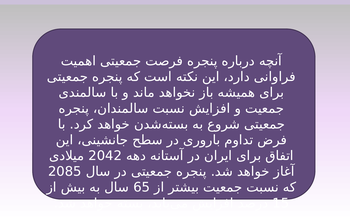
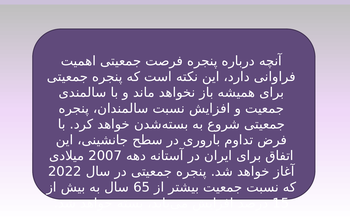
2042: 2042 -> 2007 (105, 156)
2085: 2085 -> 2022 (65, 172)
